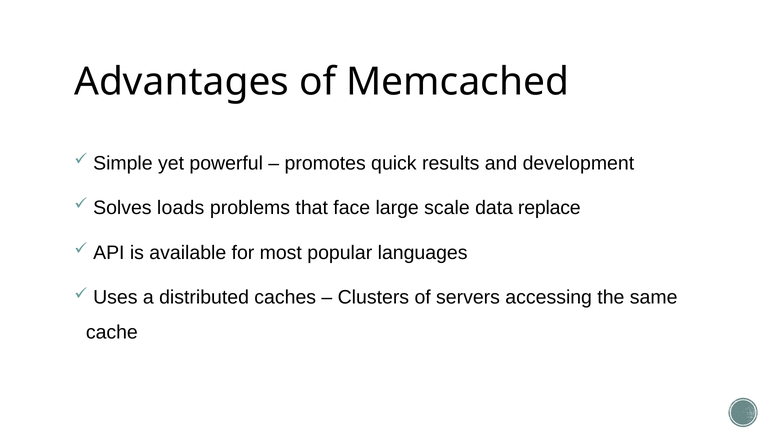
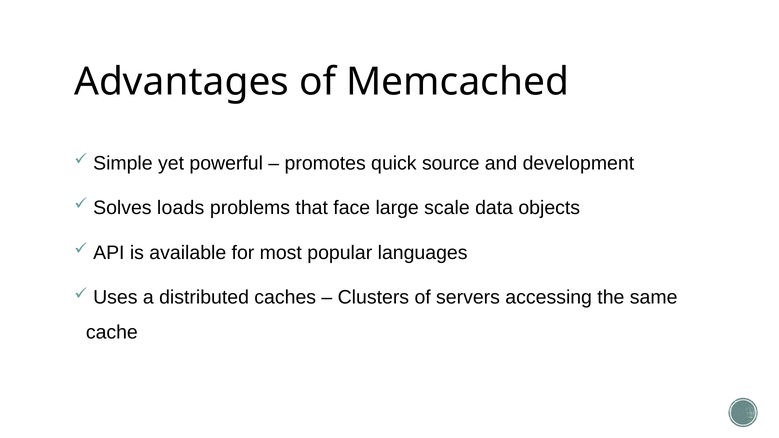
results: results -> source (451, 163)
replace: replace -> objects (549, 208)
